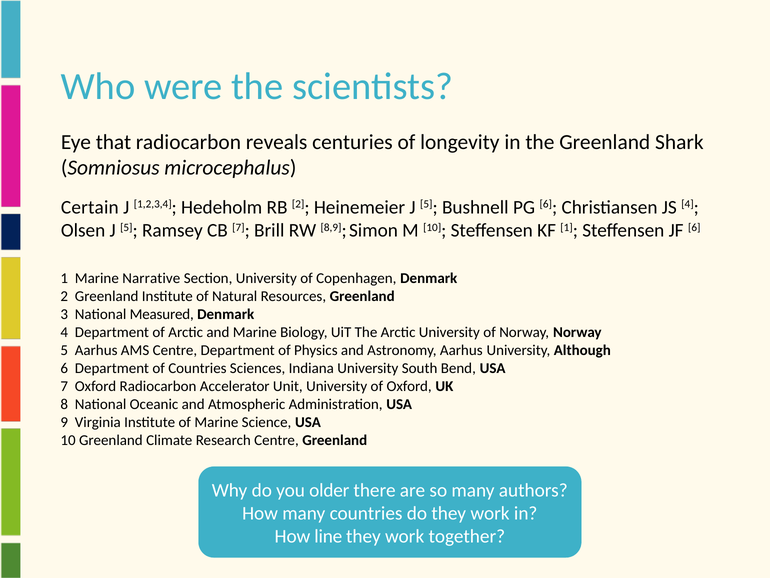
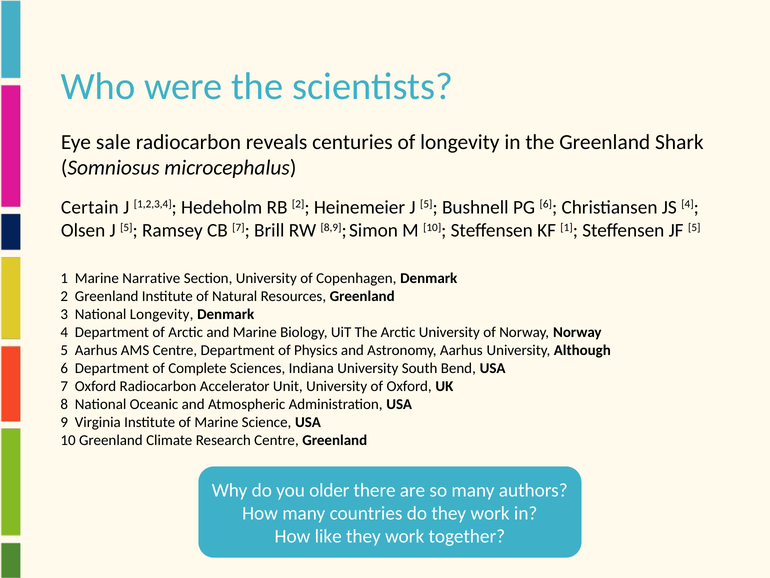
that: that -> sale (113, 142)
JF 6: 6 -> 5 (694, 227)
National Measured: Measured -> Longevity (162, 314)
of Countries: Countries -> Complete (197, 368)
line: line -> like (328, 536)
